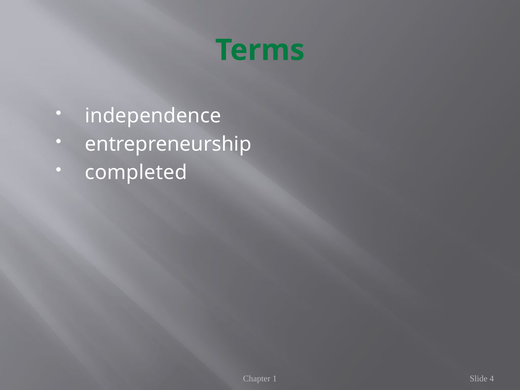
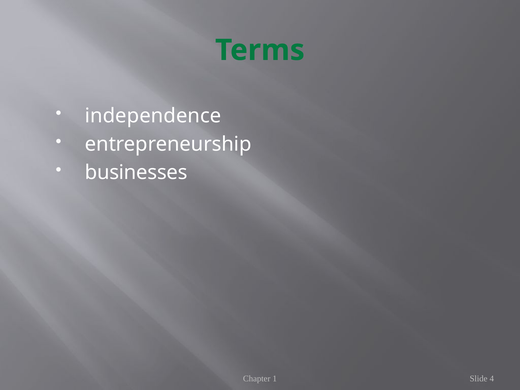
completed: completed -> businesses (136, 172)
